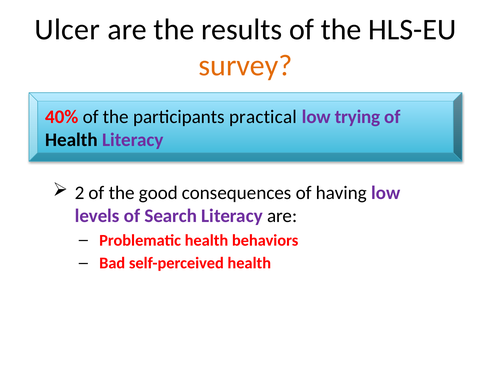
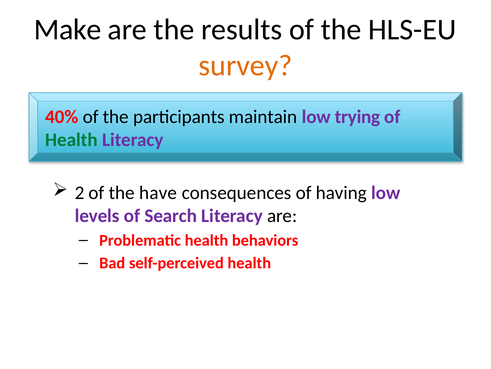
Ulcer: Ulcer -> Make (68, 30)
practical: practical -> maintain (263, 117)
Health colour: black -> green (71, 139)
good: good -> have (158, 192)
